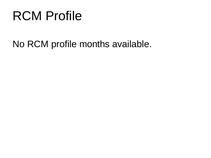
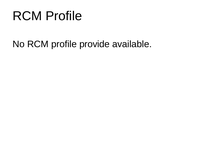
months: months -> provide (94, 44)
